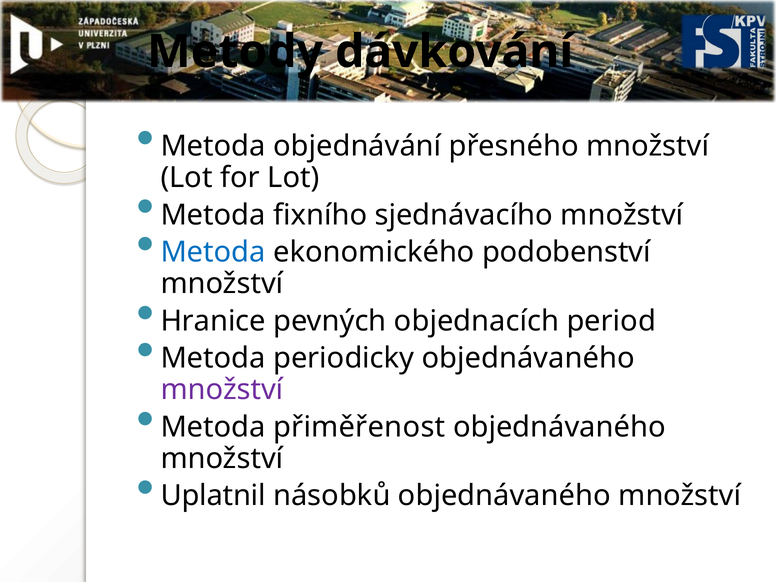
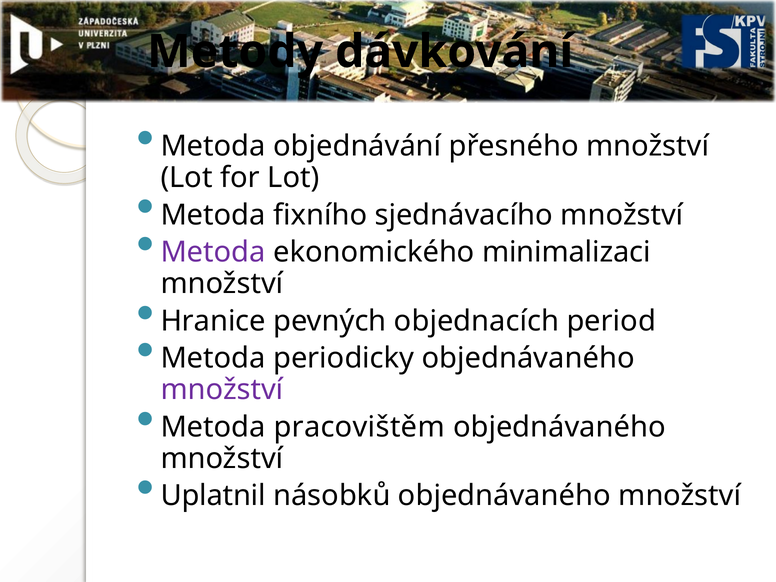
Metoda colour: blue -> purple (213, 252)
podobenství: podobenství -> minimalizaci (566, 252)
přiměřenost: přiměřenost -> pracovištěm (359, 427)
